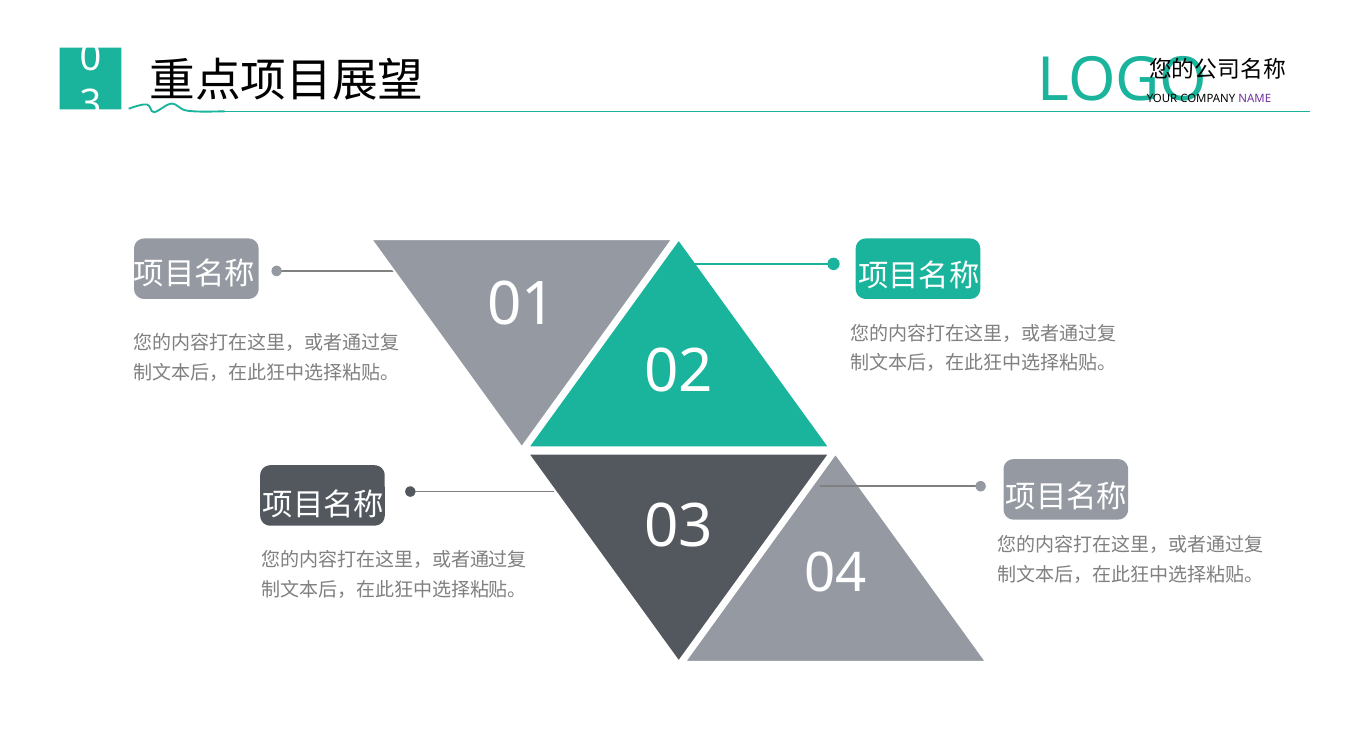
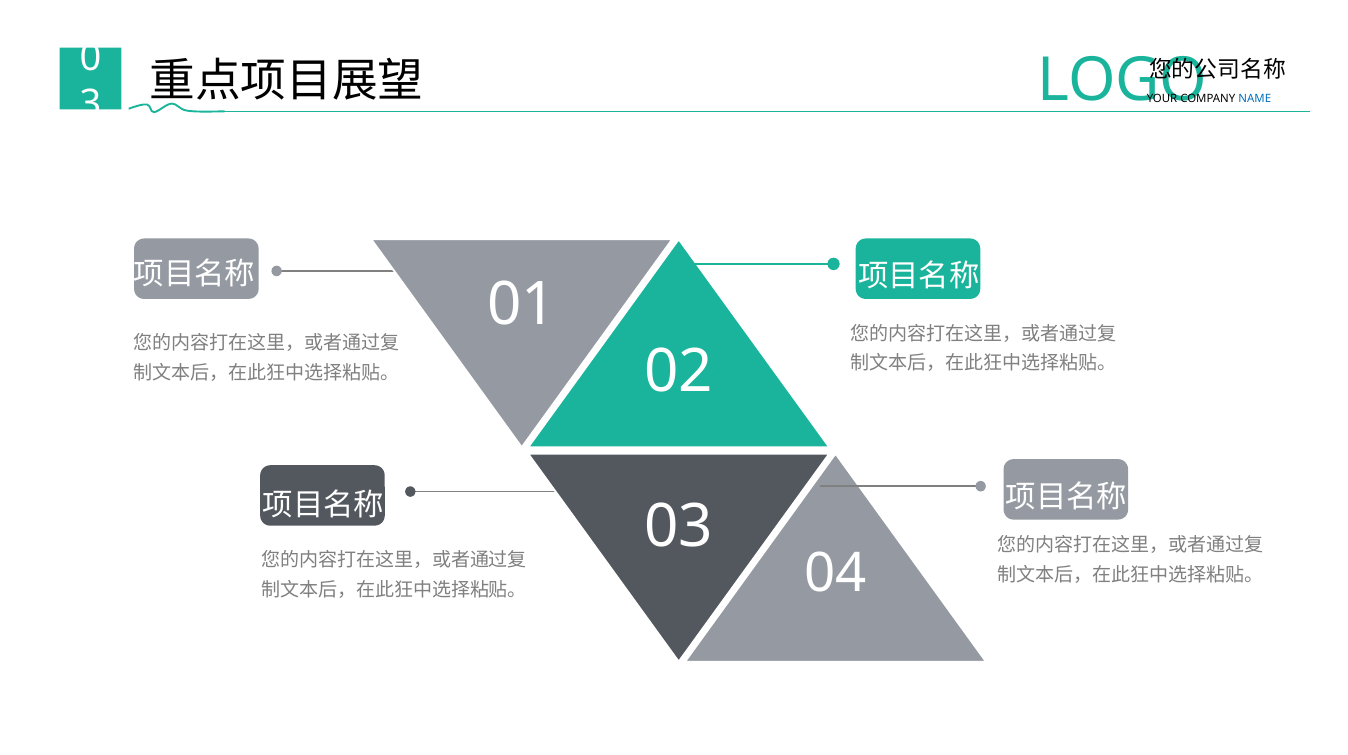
NAME colour: purple -> blue (1255, 99)
